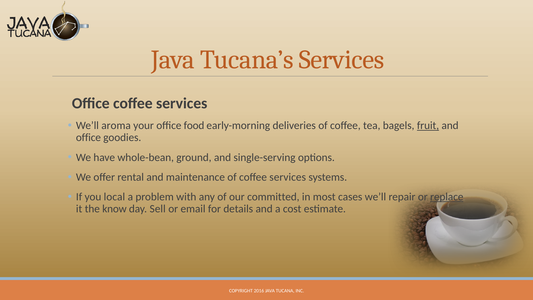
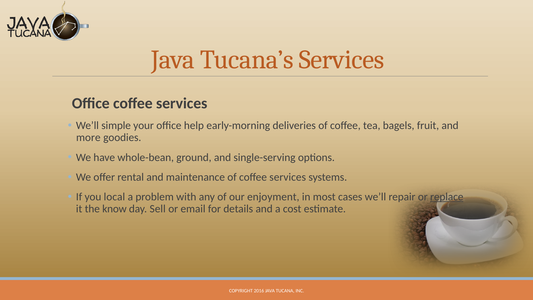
aroma: aroma -> simple (116, 125)
food: food -> help (194, 125)
fruit underline: present -> none (428, 125)
office: office -> more (88, 137)
committed: committed -> enjoyment (273, 197)
